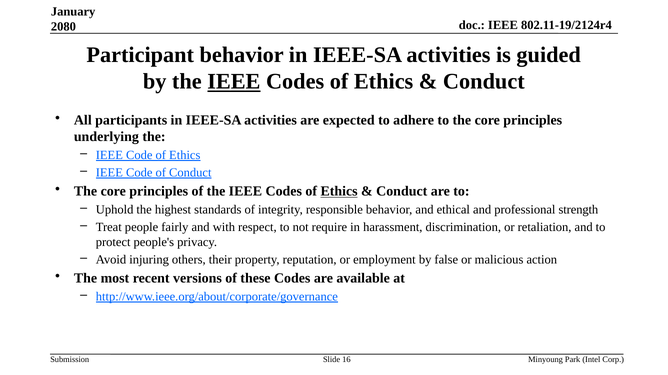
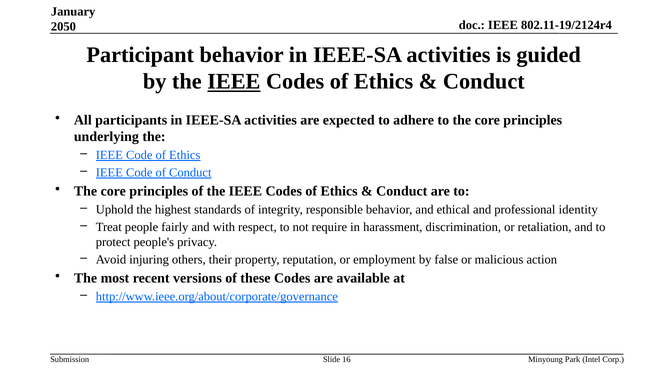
2080: 2080 -> 2050 (63, 27)
Ethics underline: present -> none (339, 192)
strength: strength -> identity (578, 210)
